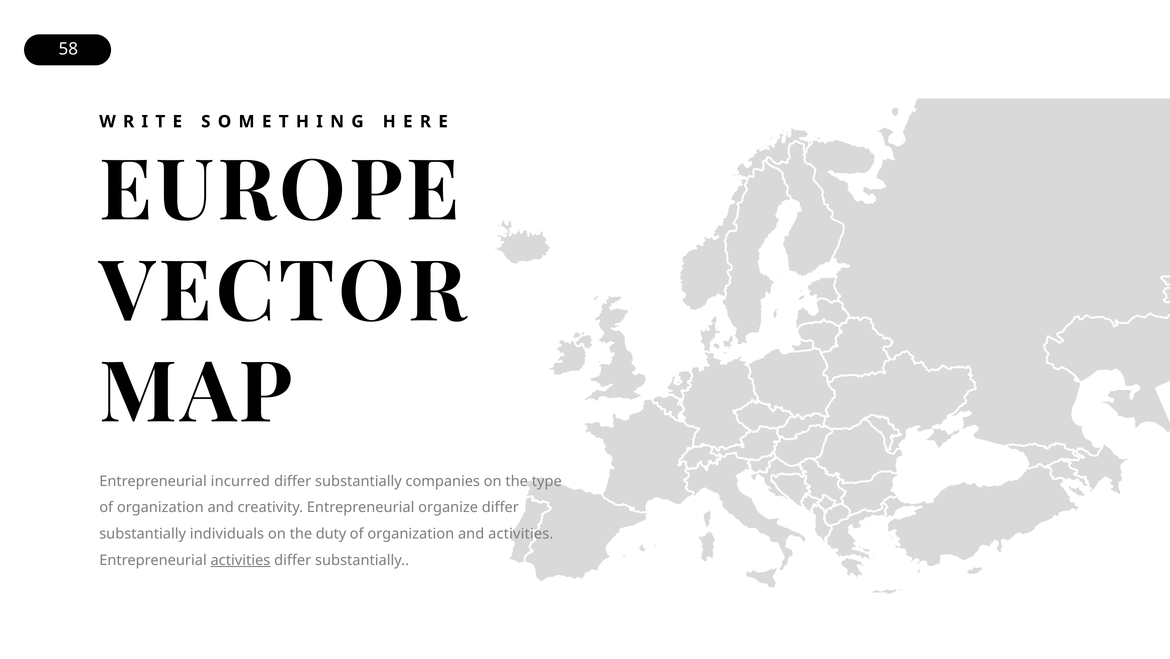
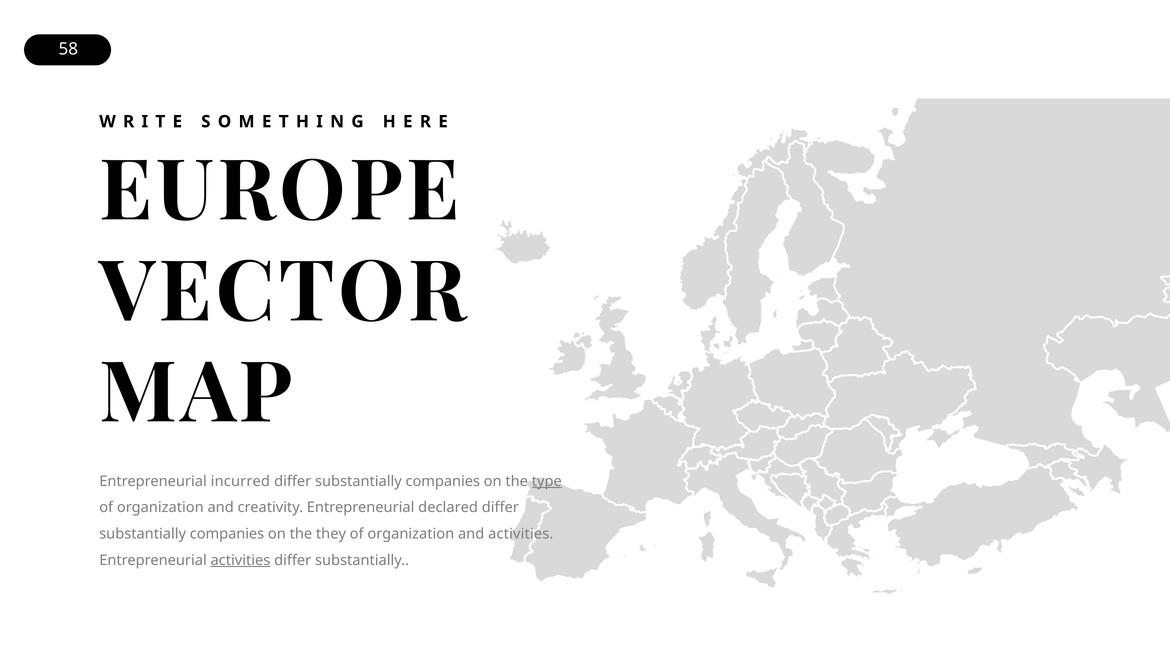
type underline: none -> present (547, 481)
organize: organize -> declared (448, 507)
individuals: individuals -> companies (227, 533)
duty: duty -> they (331, 533)
